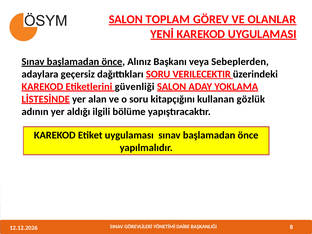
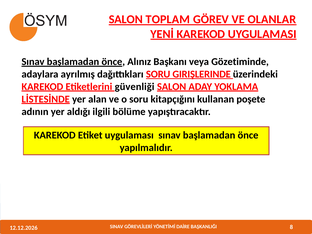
Sebeplerden: Sebeplerden -> Gözetiminde (240, 62)
geçersiz: geçersiz -> ayrılmış (78, 74)
VERILECEKTIR: VERILECEKTIR -> GIRIŞLERINDE (202, 74)
gözlük: gözlük -> poşete (251, 99)
